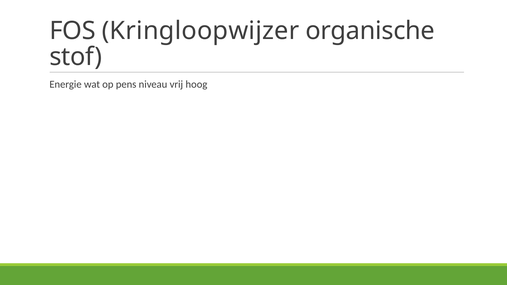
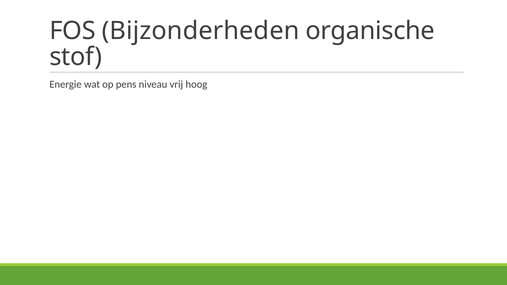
Kringloopwijzer: Kringloopwijzer -> Bijzonderheden (201, 31)
